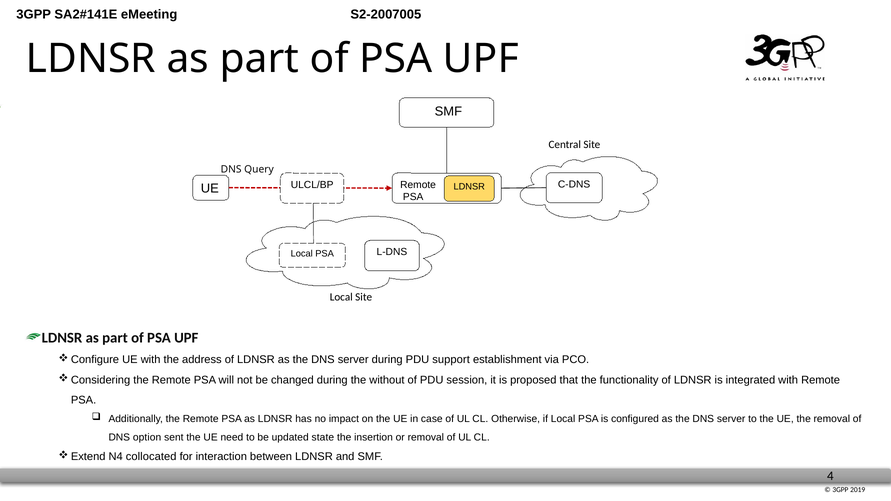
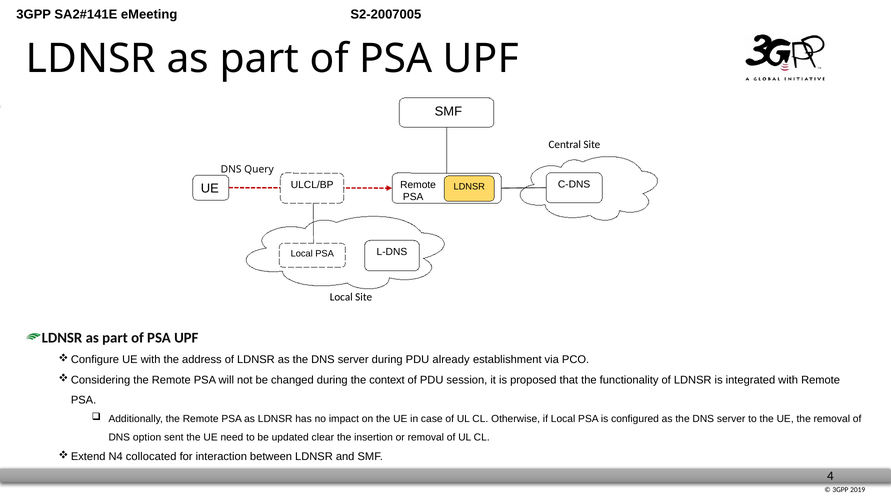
support: support -> already (451, 360)
without: without -> context (387, 380)
state: state -> clear (323, 437)
